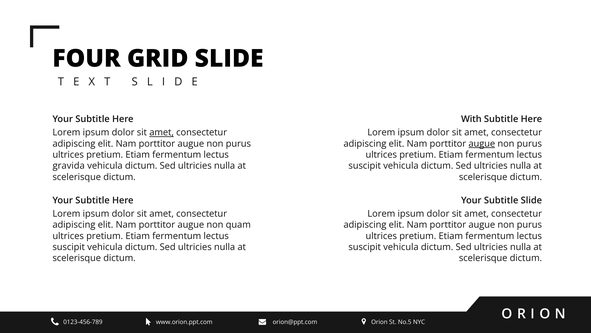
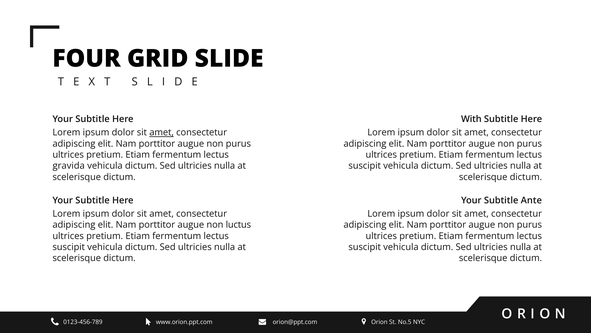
augue underline: present -> none (482, 143)
Subtitle Slide: Slide -> Ante (531, 200)
quam: quam -> luctus (238, 225)
